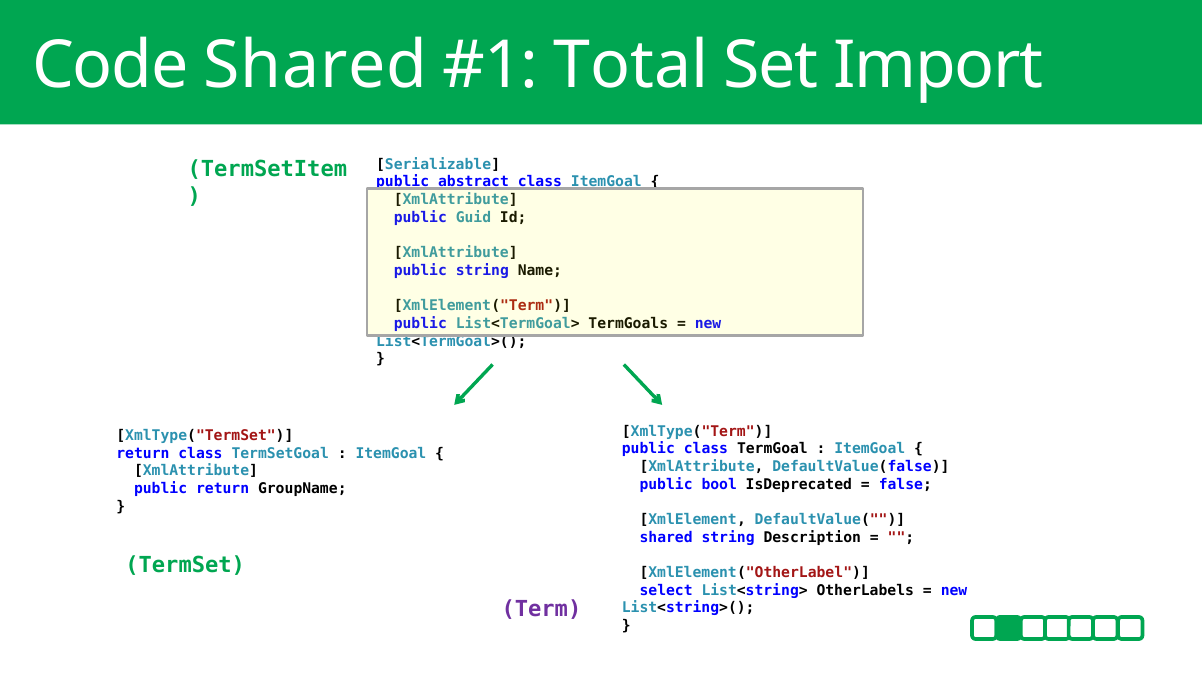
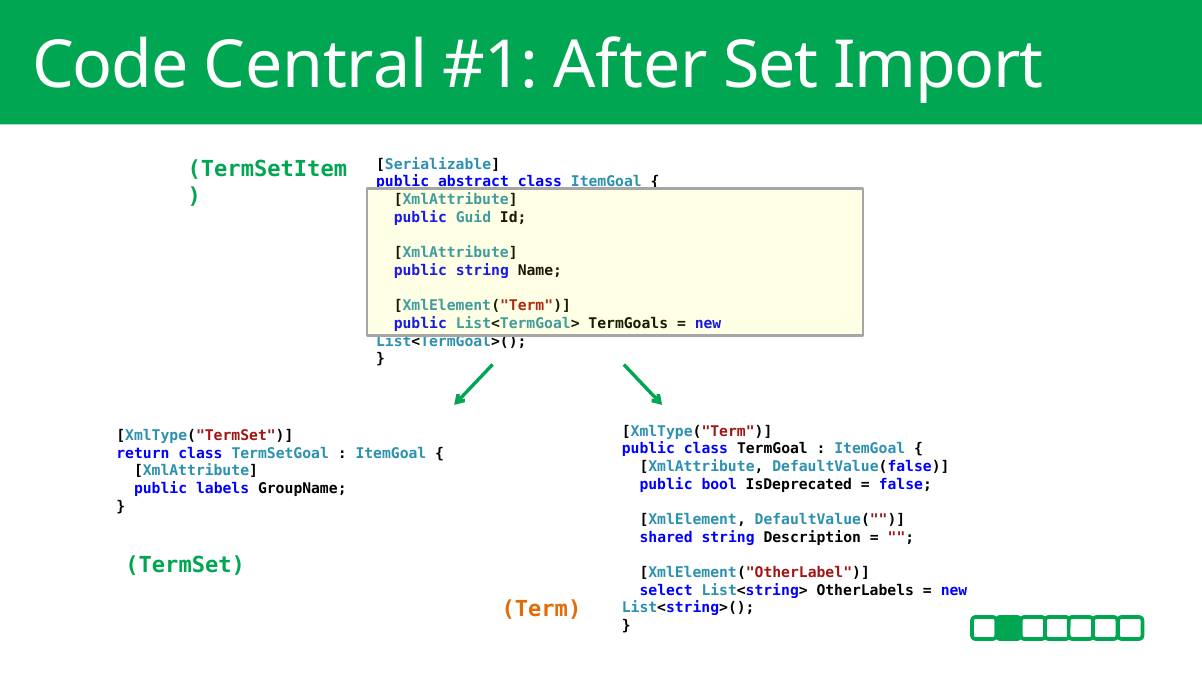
Code Shared: Shared -> Central (316, 66)
Total: Total -> After (631, 66)
public return: return -> labels (223, 489)
Term colour: purple -> orange (541, 609)
